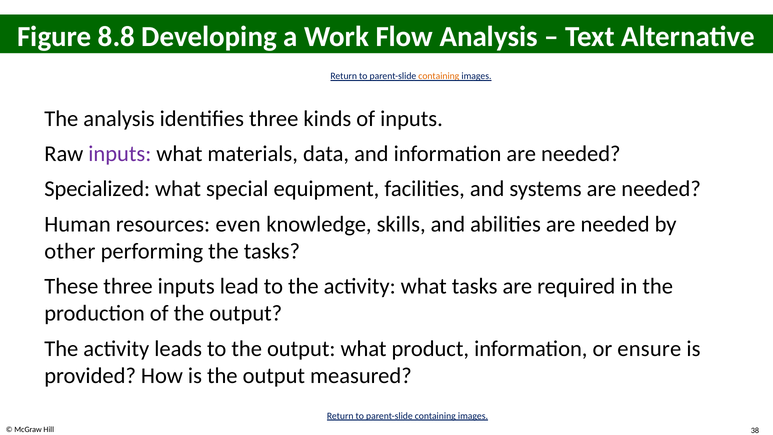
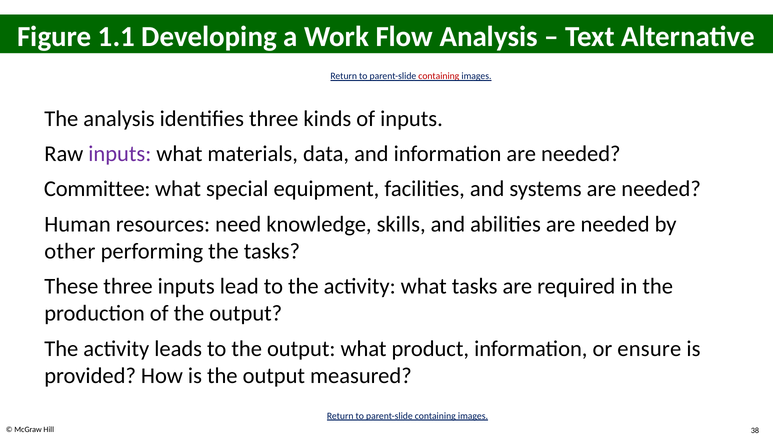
8.8: 8.8 -> 1.1 (116, 37)
containing colour: orange -> red (439, 76)
Specialized: Specialized -> Committee (97, 189)
even: even -> need (238, 224)
